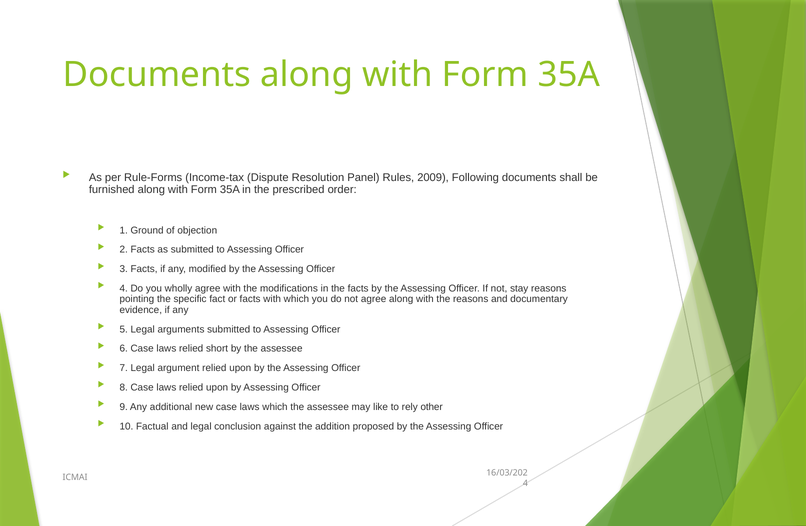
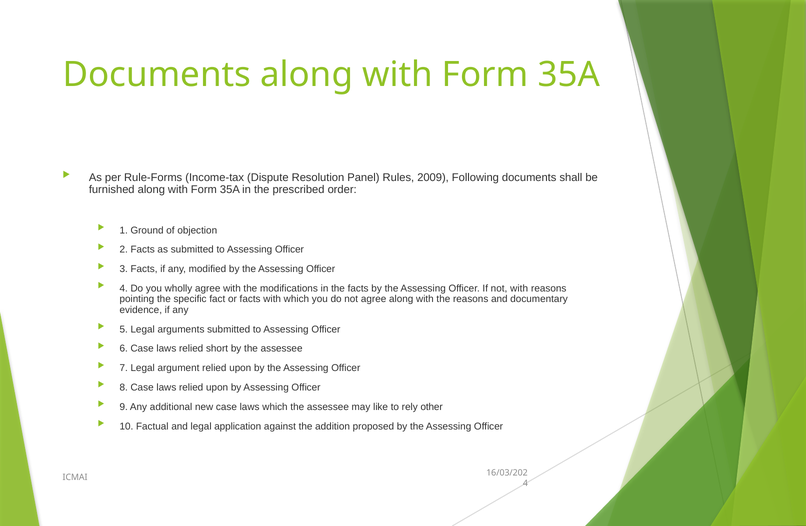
not stay: stay -> with (519, 288)
conclusion: conclusion -> application (238, 426)
